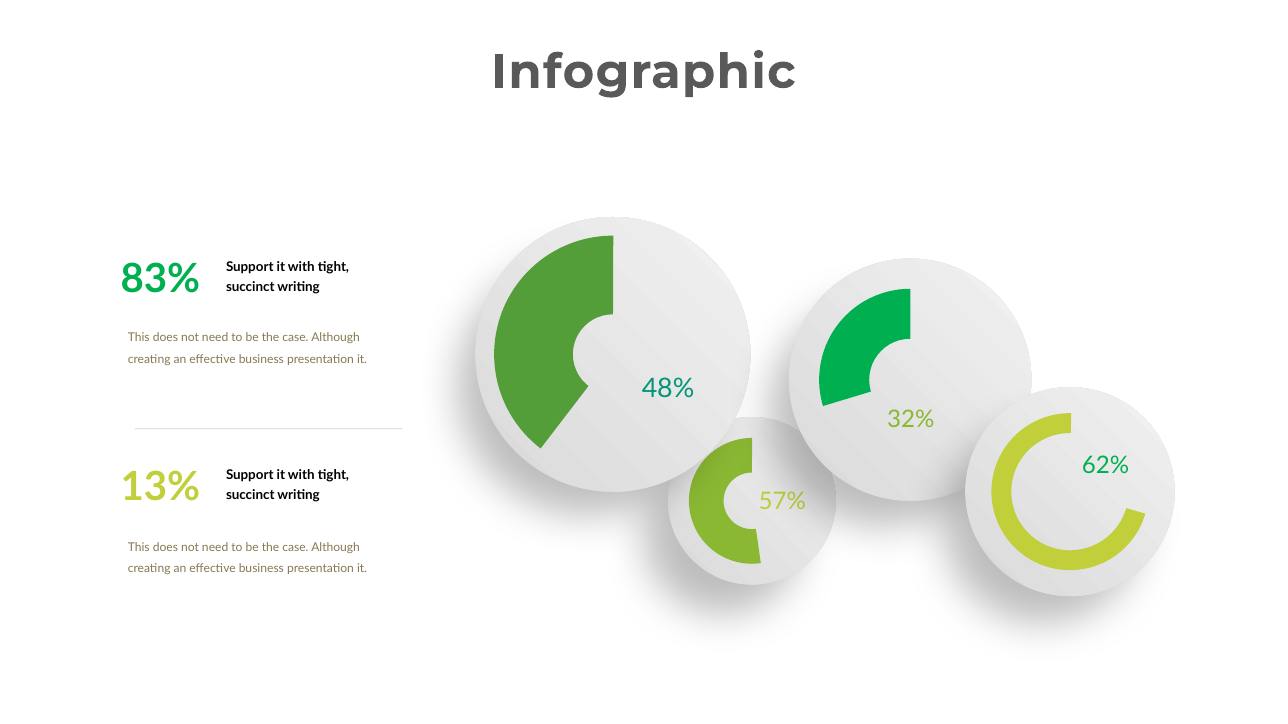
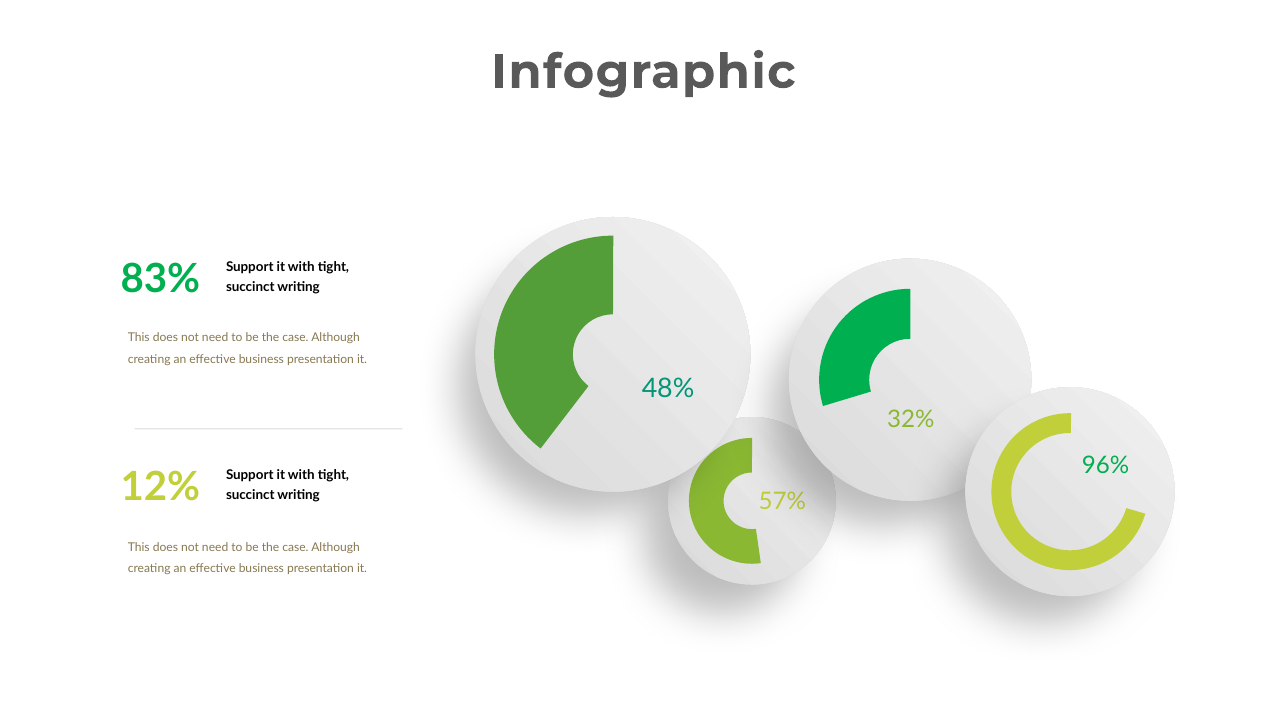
62%: 62% -> 96% (1106, 466)
13%: 13% -> 12% (160, 488)
